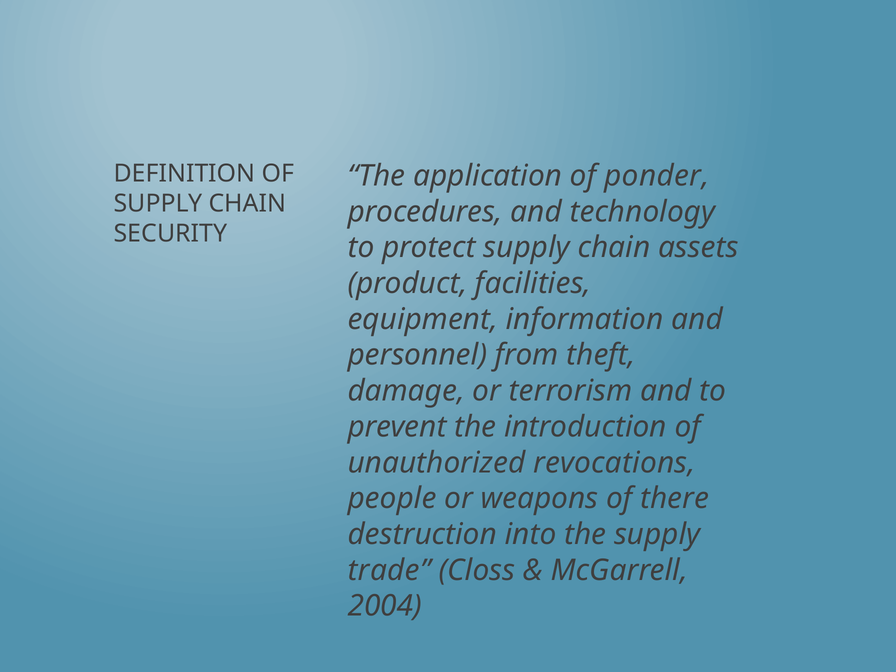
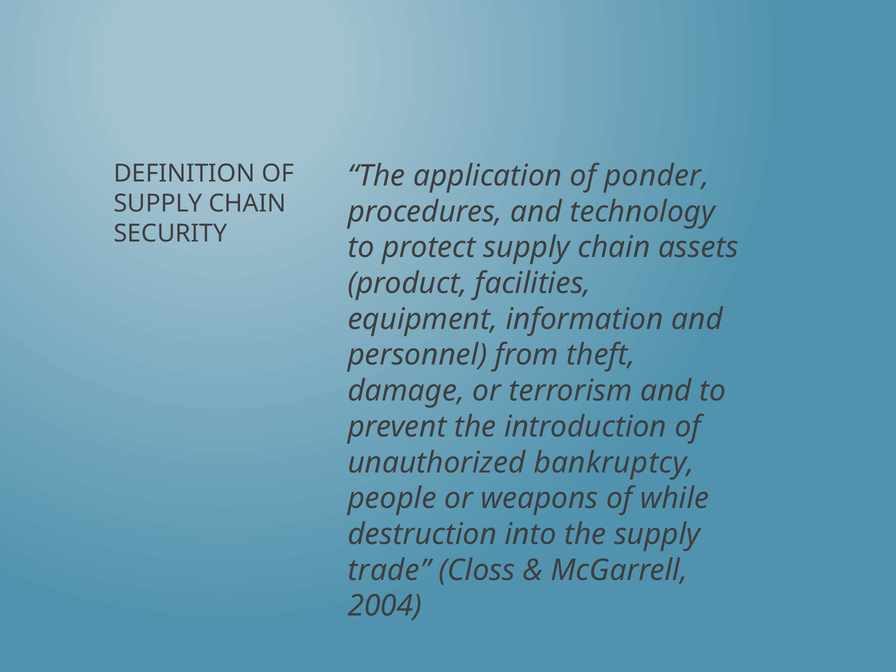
revocations: revocations -> bankruptcy (614, 463)
there: there -> while (675, 498)
